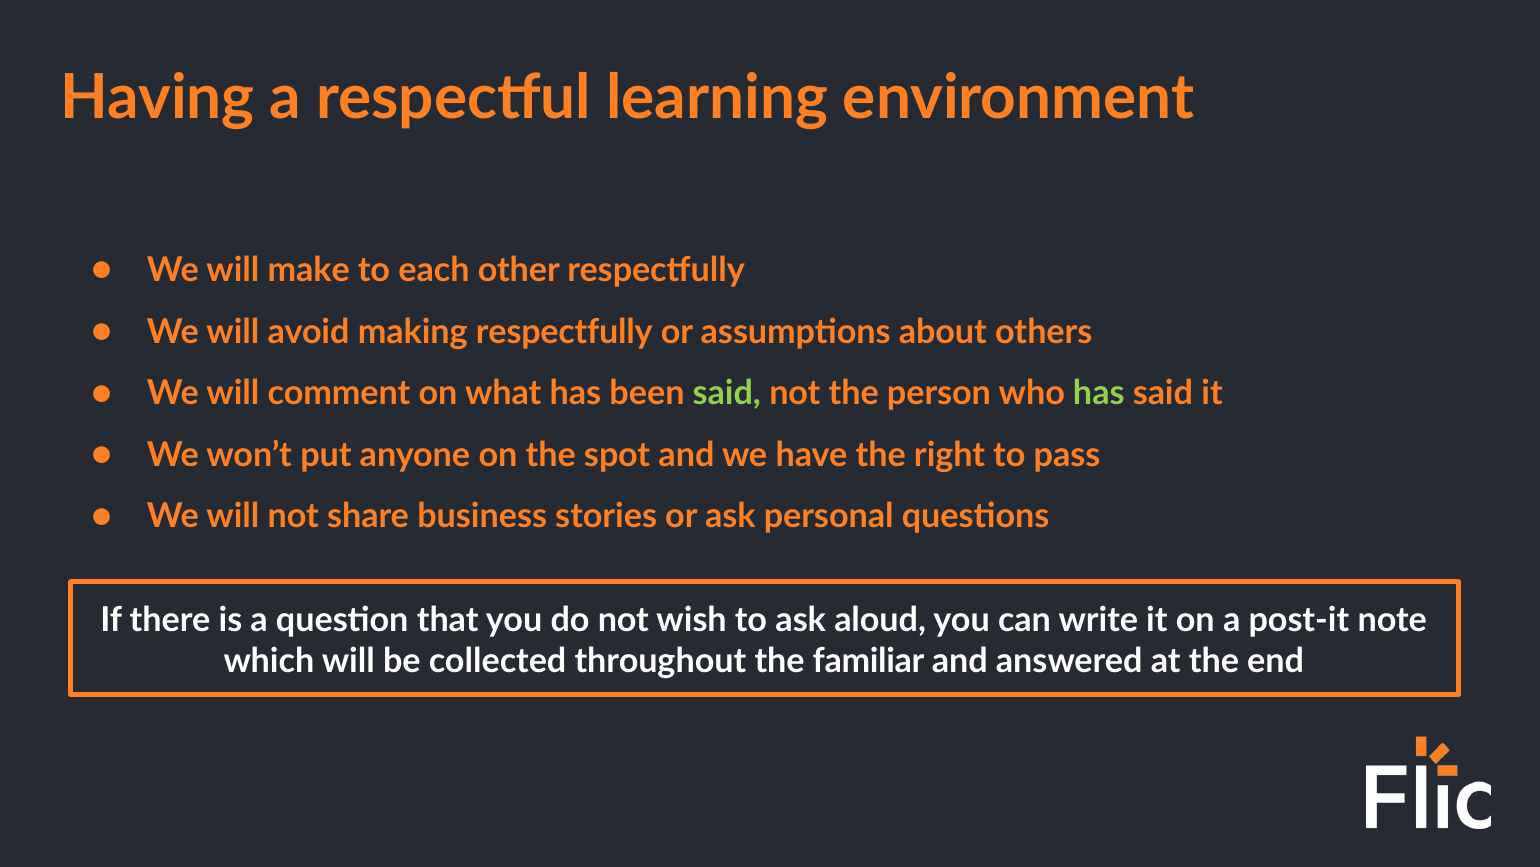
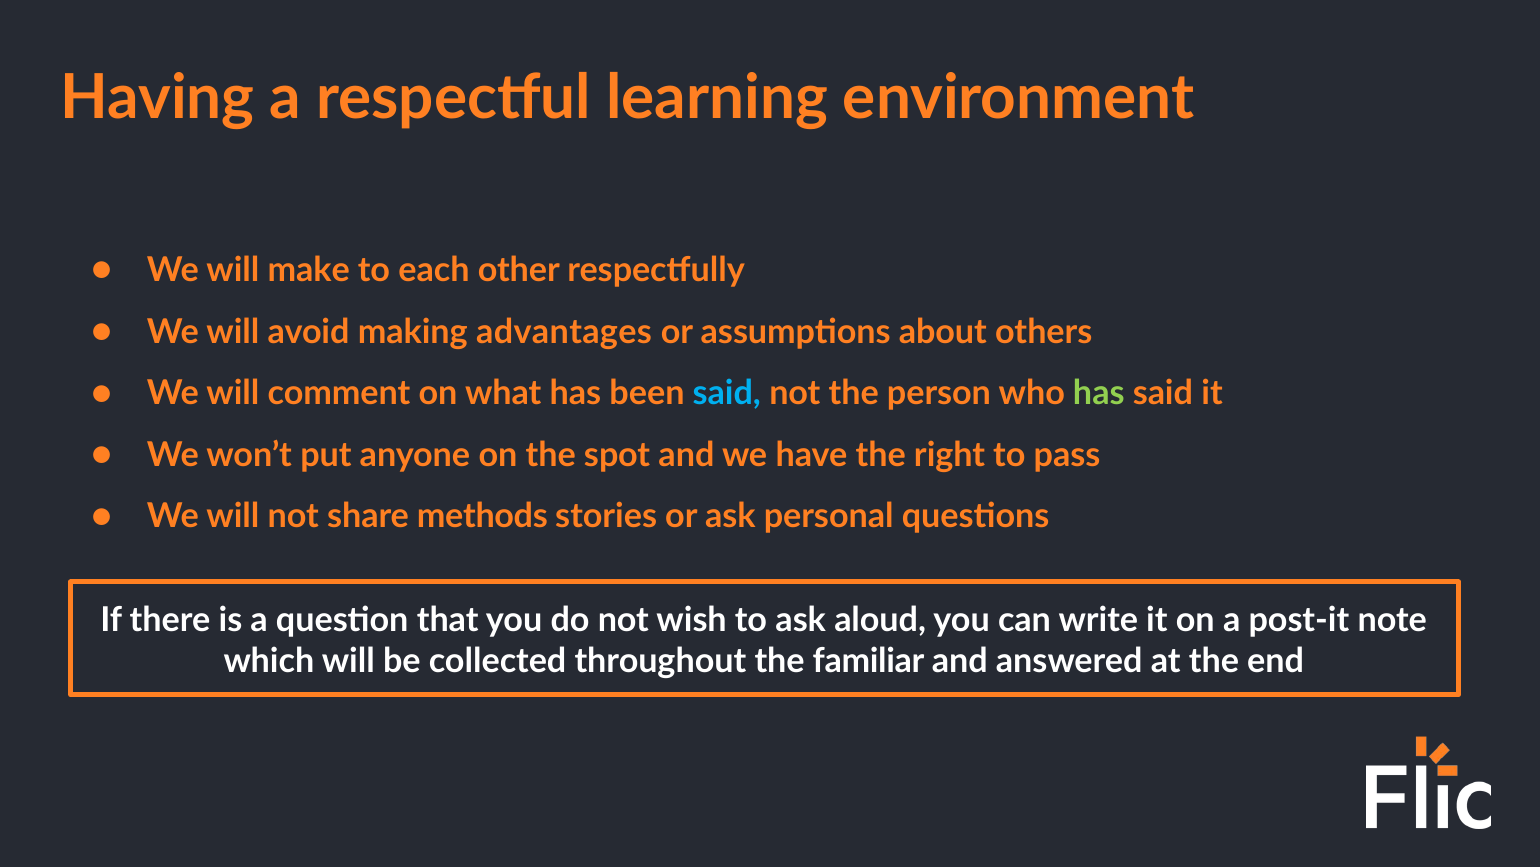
making respectfully: respectfully -> advantages (564, 332)
said colour: light green -> light blue (727, 393)
business: business -> methods (482, 516)
